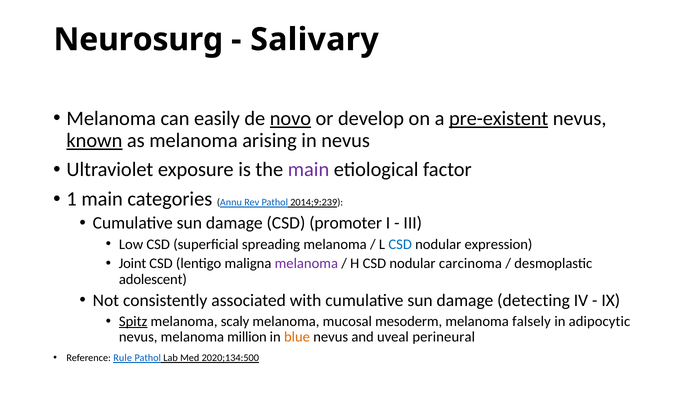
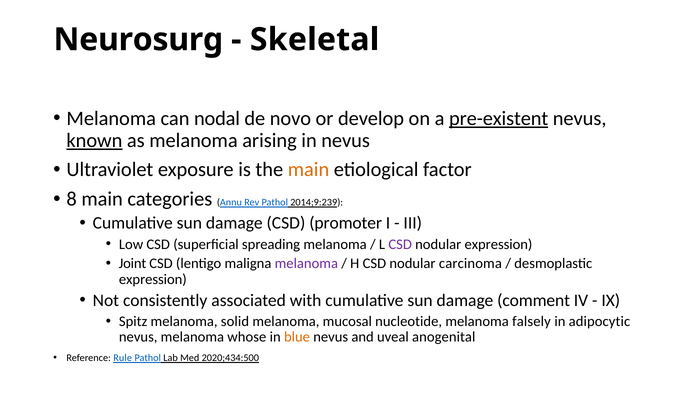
Salivary: Salivary -> Skeletal (315, 40)
easily: easily -> nodal (217, 118)
novo underline: present -> none (290, 118)
main colour: purple -> orange (308, 170)
1: 1 -> 8 (72, 199)
CSD colour: blue -> purple (400, 244)
adolescent: adolescent -> expression (153, 279)
detecting: detecting -> comment (534, 300)
Spitz underline: present -> none (133, 321)
scaly: scaly -> solid (235, 321)
mesoderm: mesoderm -> nucleotide (409, 321)
million: million -> whose (247, 337)
perineural: perineural -> anogenital (444, 337)
2020;134:500: 2020;134:500 -> 2020;434:500 (230, 358)
